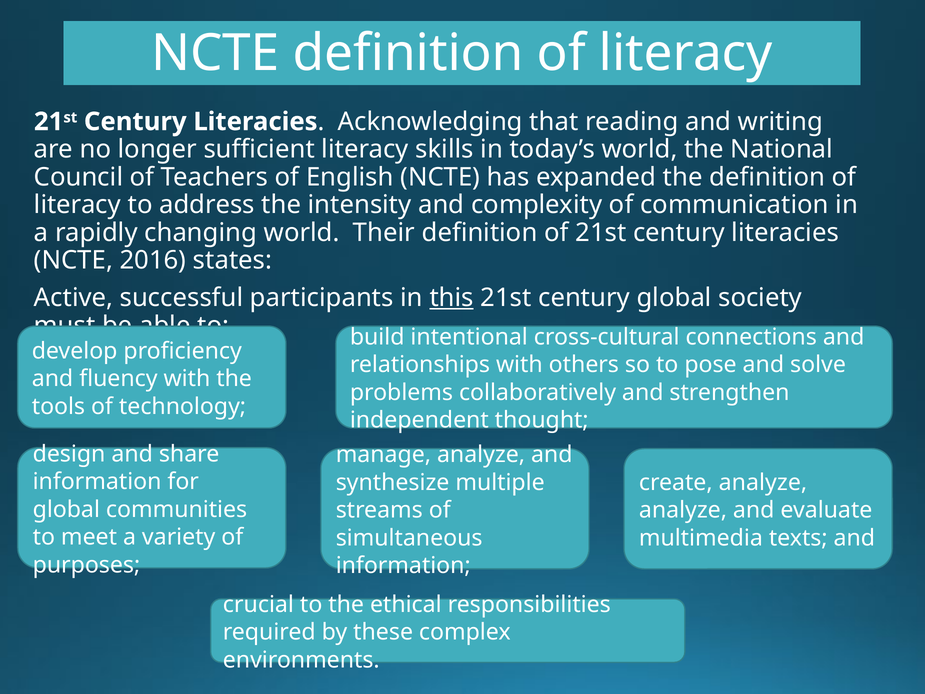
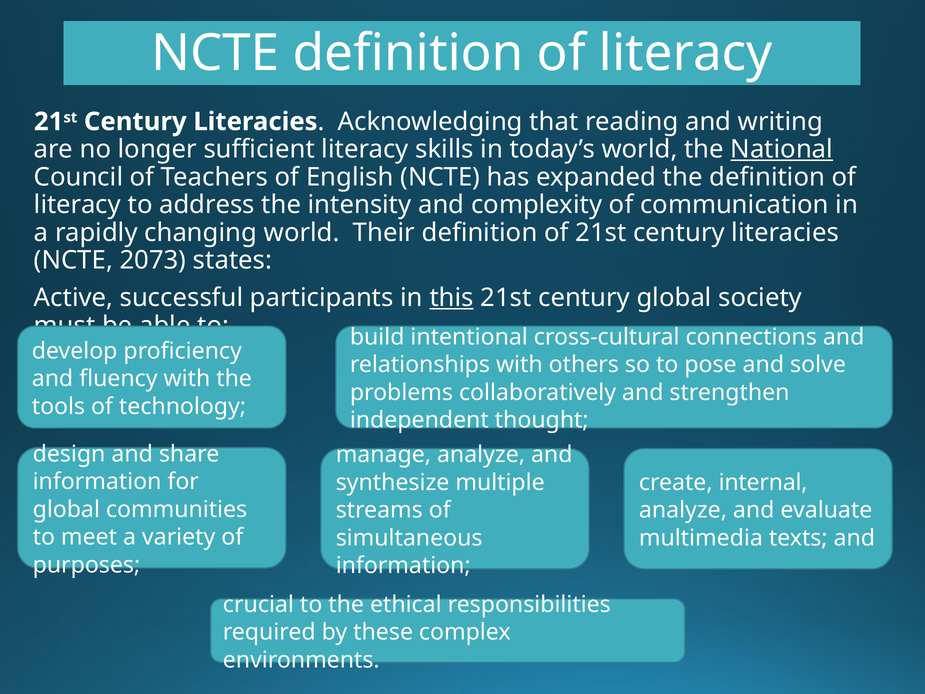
National underline: none -> present (782, 149)
2016: 2016 -> 2073 (153, 260)
create analyze: analyze -> internal (763, 482)
